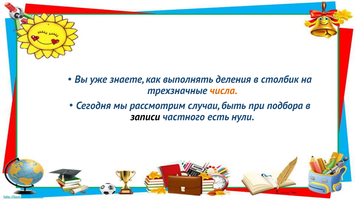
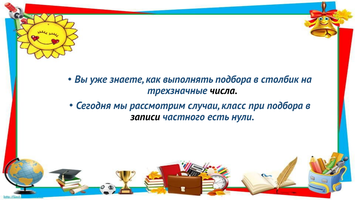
выполнять деления: деления -> подбора (233, 79)
числа colour: orange -> black (224, 91)
быть: быть -> класс (234, 106)
